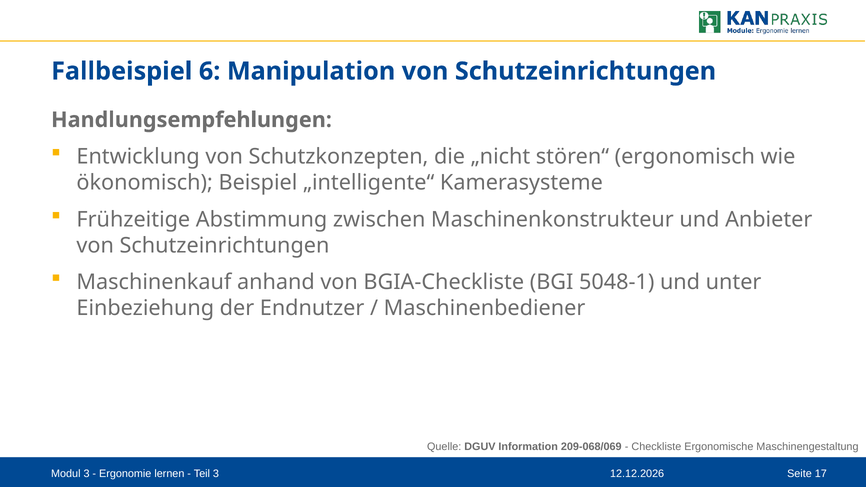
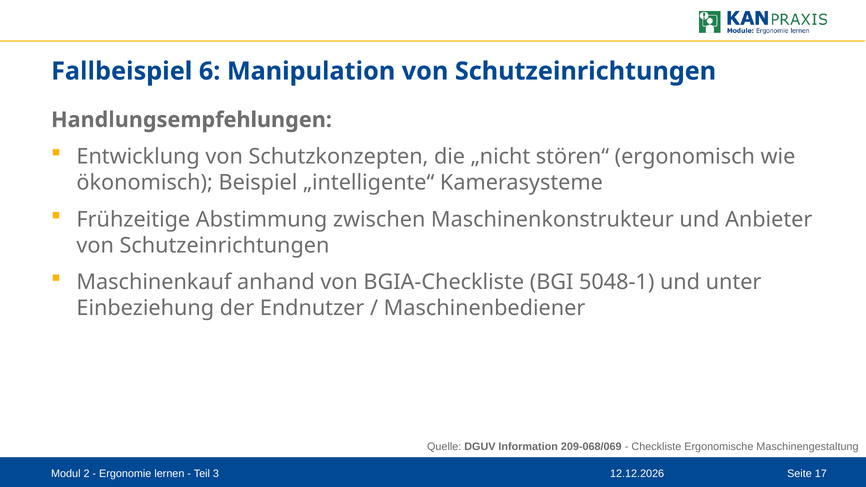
Modul 3: 3 -> 2 (87, 474)
